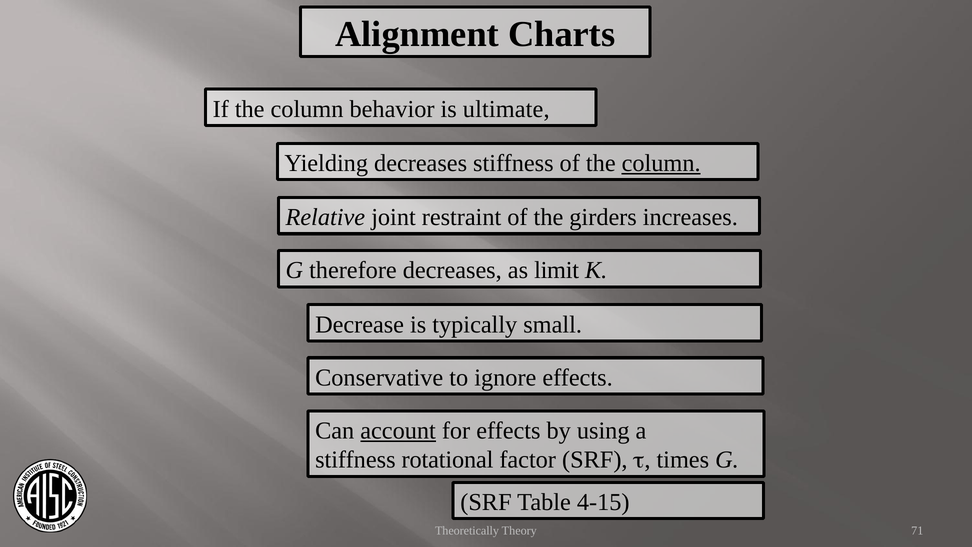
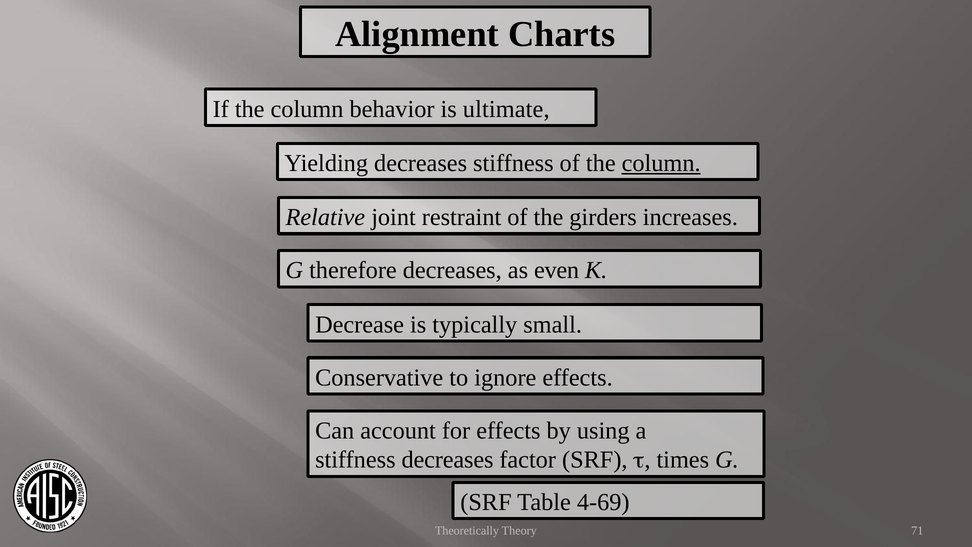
limit: limit -> even (557, 270)
account underline: present -> none (398, 431)
stiffness rotational: rotational -> decreases (448, 460)
4-15: 4-15 -> 4-69 (603, 502)
